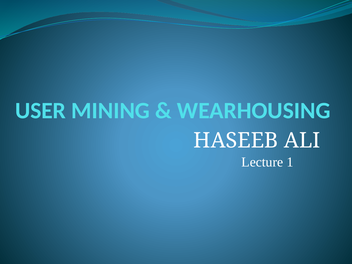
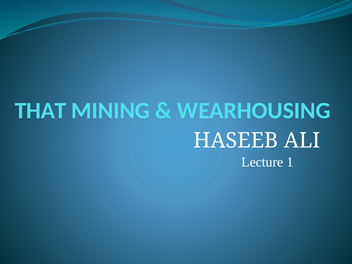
USER: USER -> THAT (41, 111)
